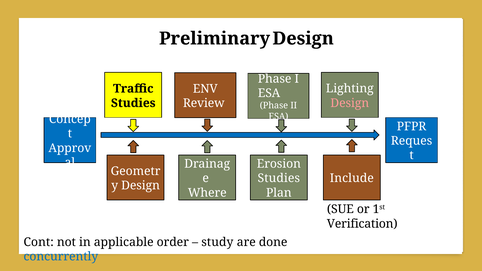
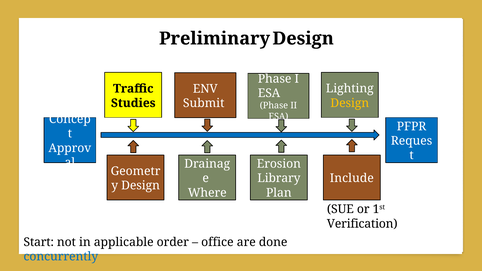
Design colour: pink -> yellow (350, 103)
Review: Review -> Submit (204, 103)
Studies: Studies -> Library (279, 178)
Cont: Cont -> Start (39, 242)
study: study -> office (217, 242)
